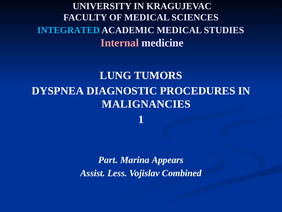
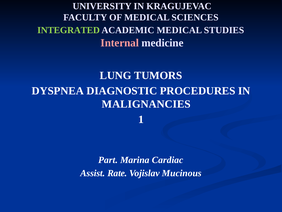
INTEGRATED colour: light blue -> light green (69, 30)
Appears: Appears -> Cardiac (168, 160)
Less: Less -> Rate (117, 173)
Combined: Combined -> Mucinous (182, 173)
